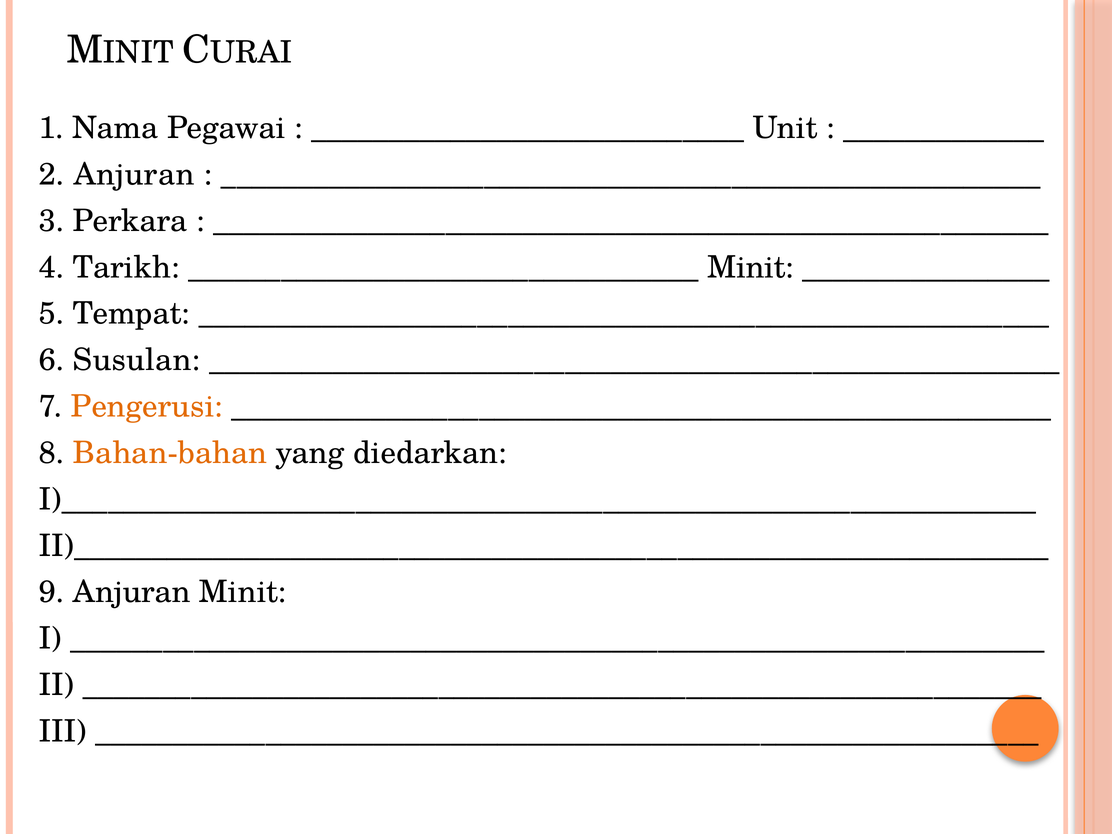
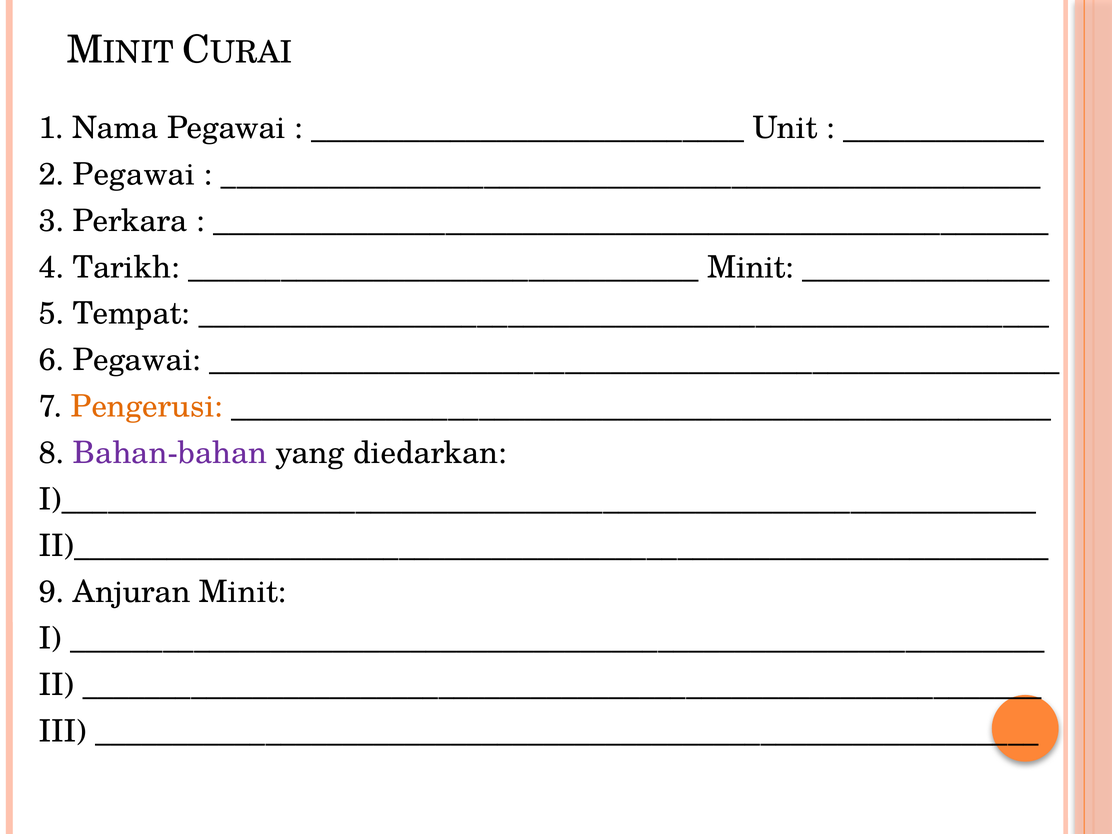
2 Anjuran: Anjuran -> Pegawai (134, 175)
6 Susulan: Susulan -> Pegawai (137, 360)
Bahan-bahan colour: orange -> purple (170, 453)
